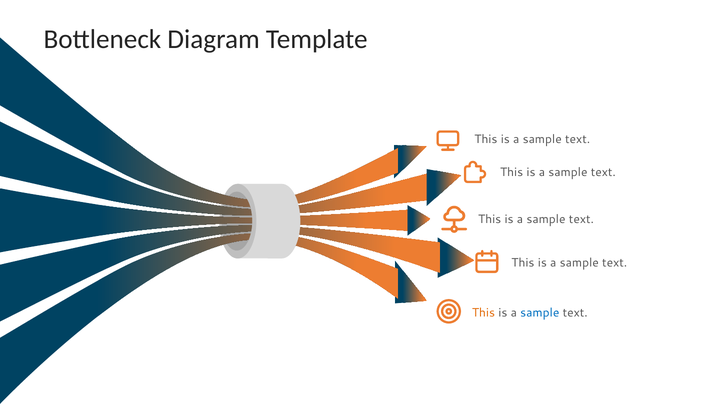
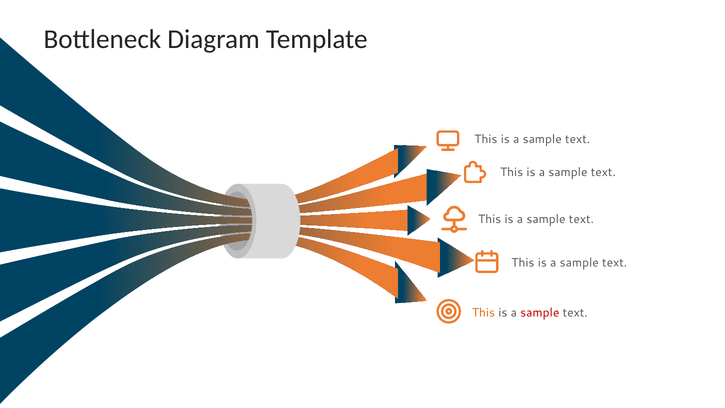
sample colour: blue -> red (540, 313)
